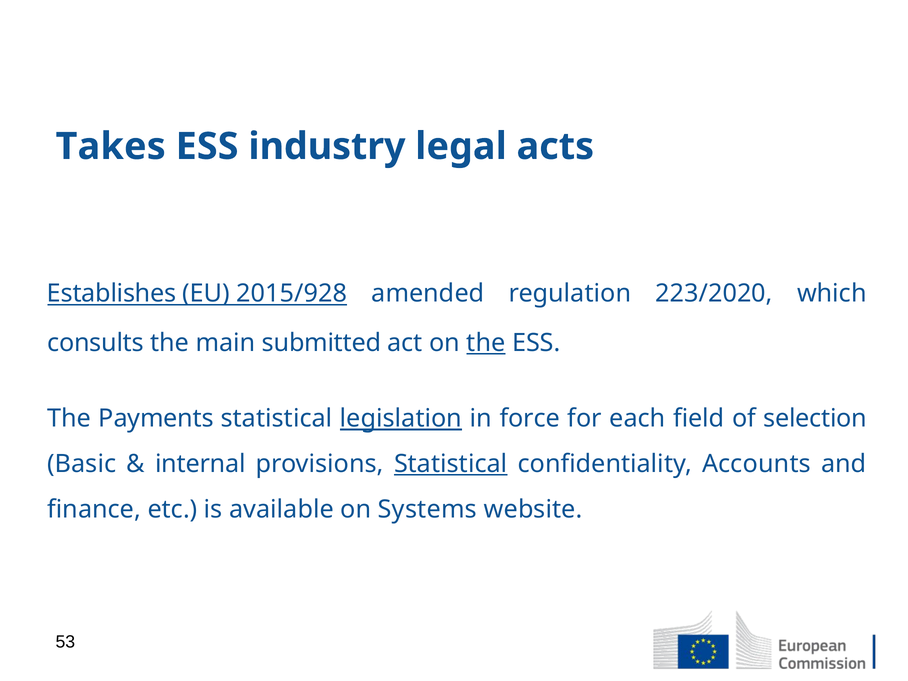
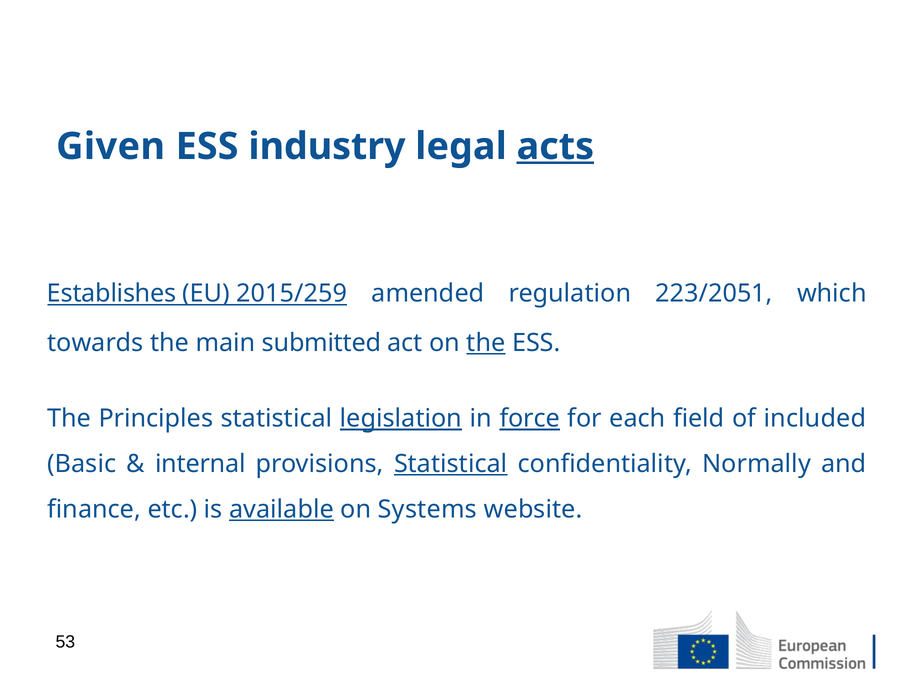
Takes: Takes -> Given (111, 146)
acts underline: none -> present (555, 146)
2015/928: 2015/928 -> 2015/259 (292, 293)
223/2020: 223/2020 -> 223/2051 (714, 293)
consults: consults -> towards (95, 343)
Payments: Payments -> Principles (156, 419)
force underline: none -> present (530, 419)
selection: selection -> included (815, 419)
Accounts: Accounts -> Normally (756, 464)
available underline: none -> present (281, 509)
